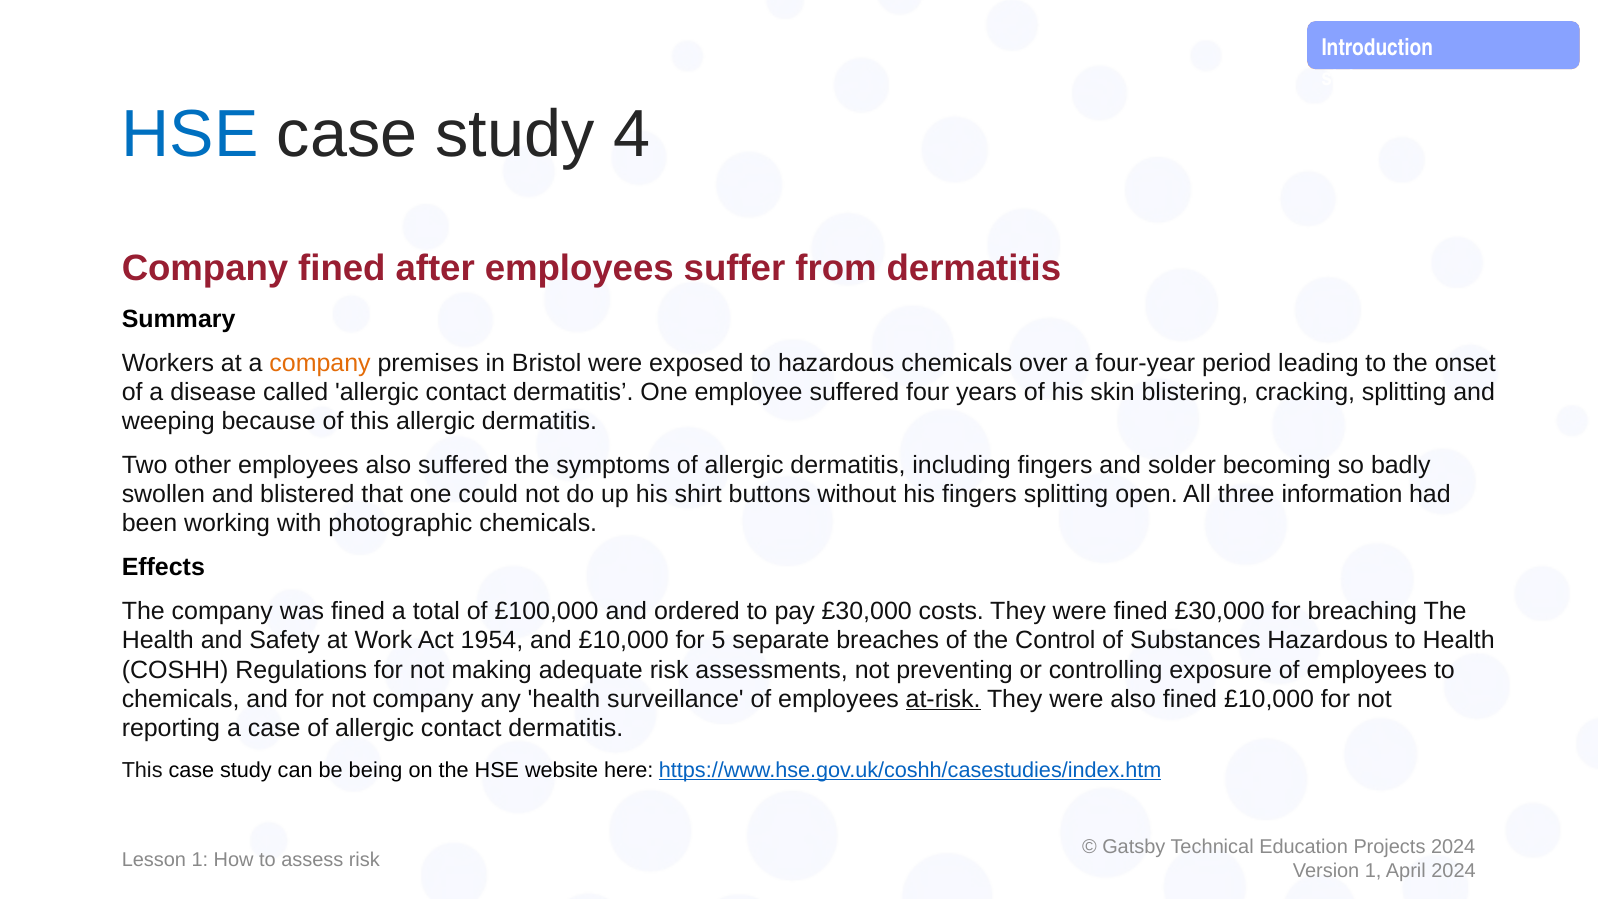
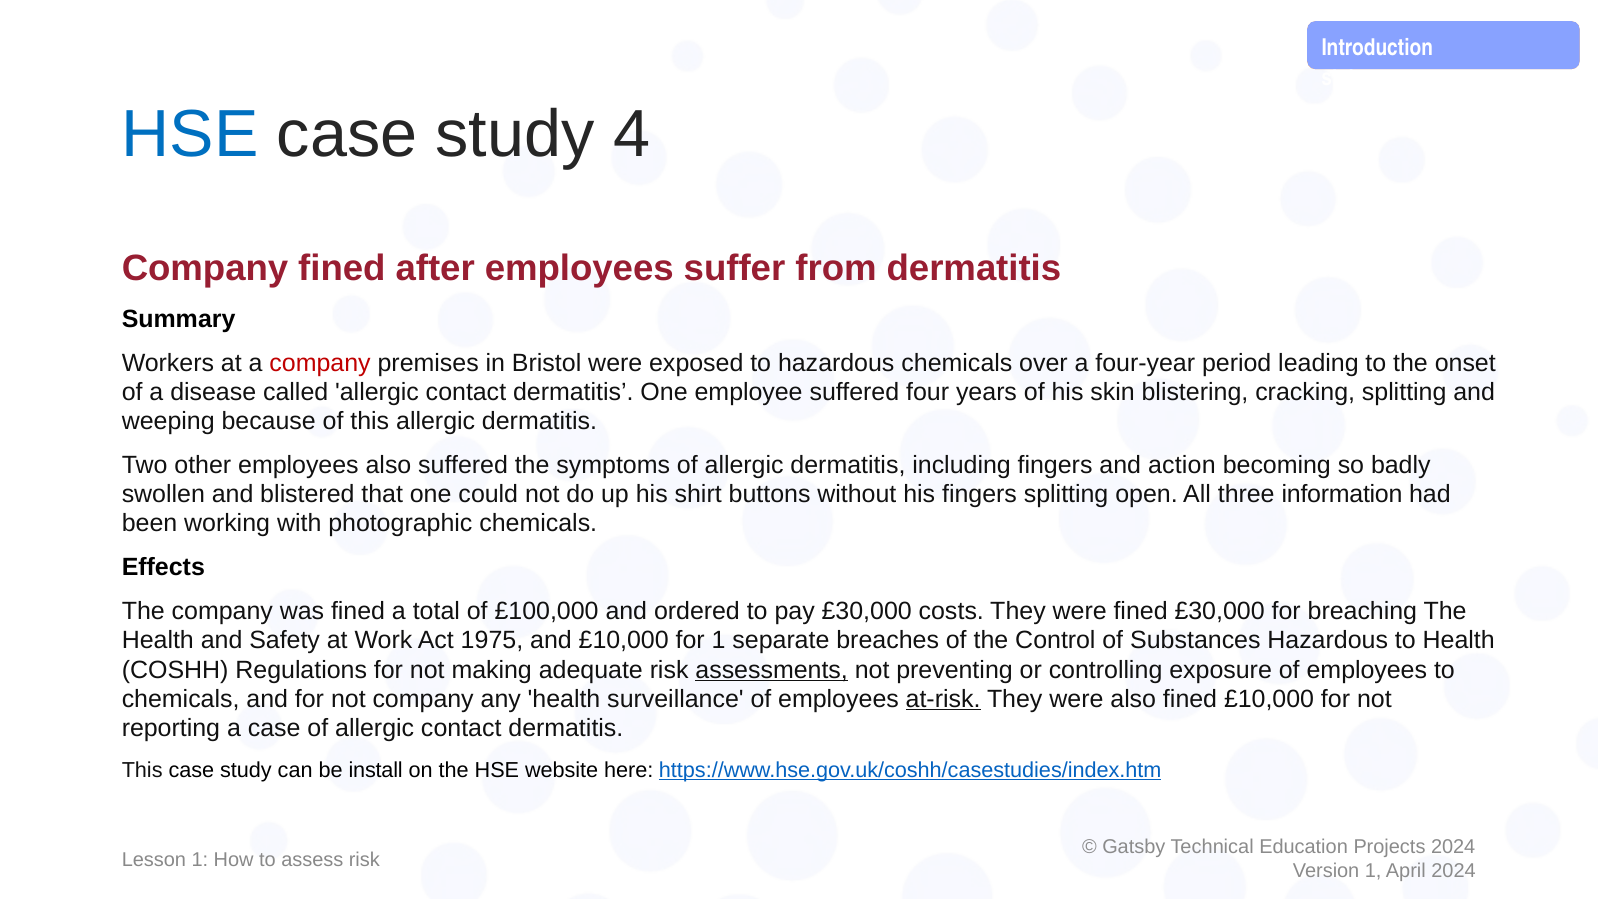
company colour: orange -> red (320, 363)
solder: solder -> action (1182, 465)
1954: 1954 -> 1975 (492, 641)
for 5: 5 -> 1 (719, 641)
assessments underline: none -> present (772, 670)
being: being -> install (376, 770)
